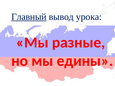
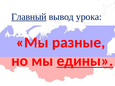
едины underline: none -> present (85, 61)
